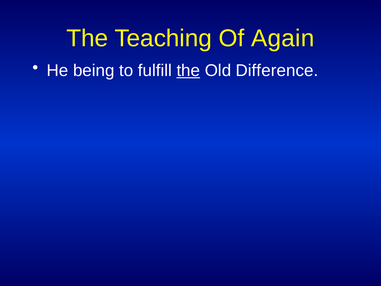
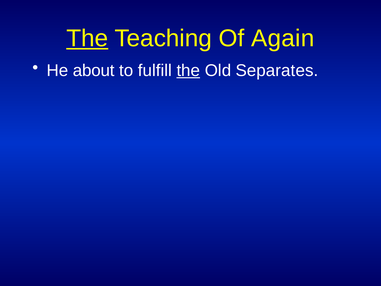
The underline: none -> present (87, 38)
being: being -> about (94, 70)
Difference: Difference -> Separates (277, 70)
